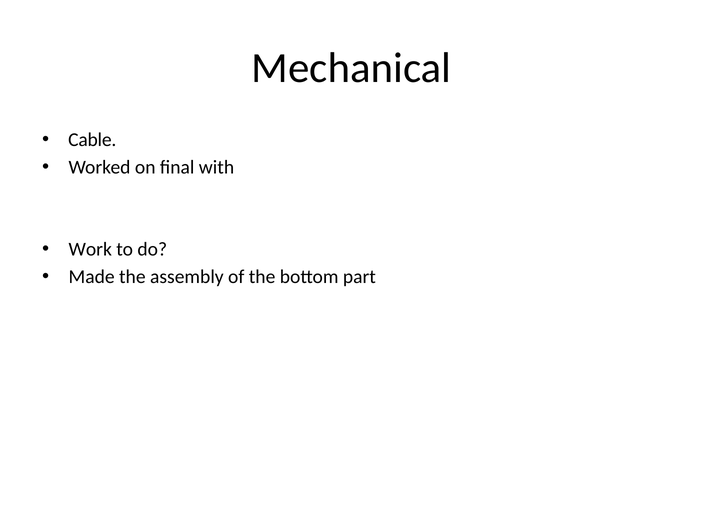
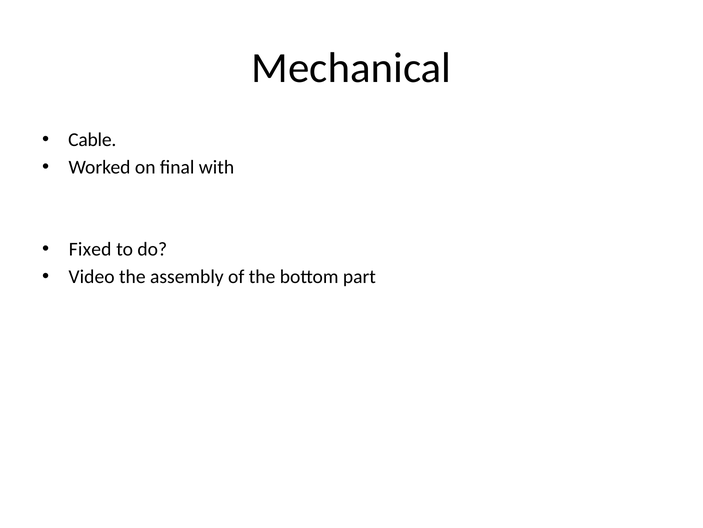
Work: Work -> Fixed (90, 249)
Made: Made -> Video (92, 277)
